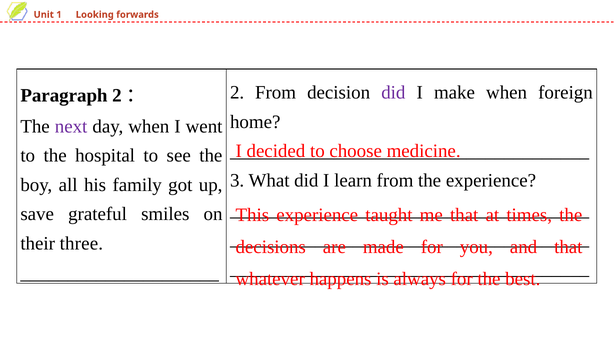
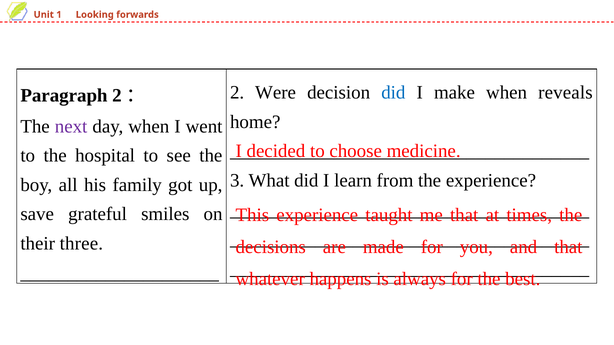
2 From: From -> Were (275, 93)
did colour: purple -> blue (393, 93)
foreign: foreign -> reveals (565, 93)
